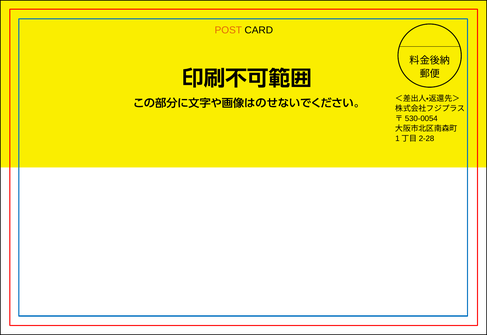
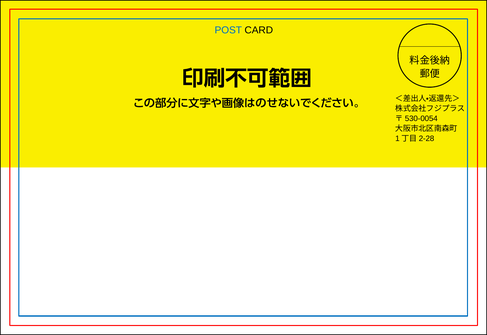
POST colour: orange -> blue (228, 30)
